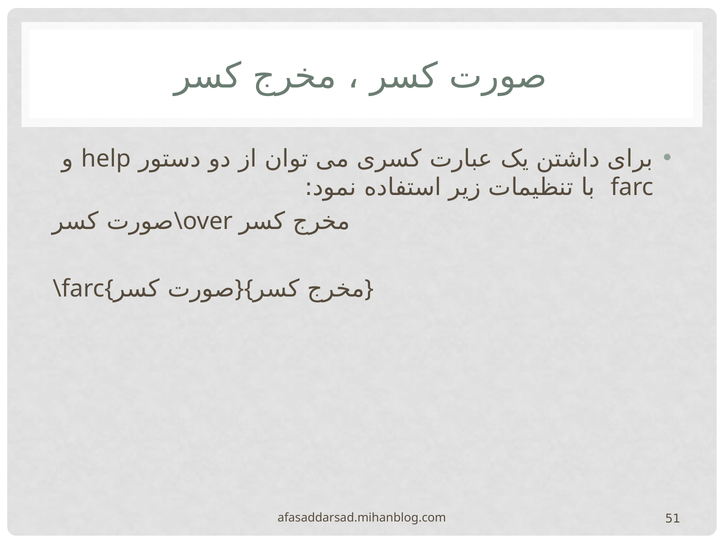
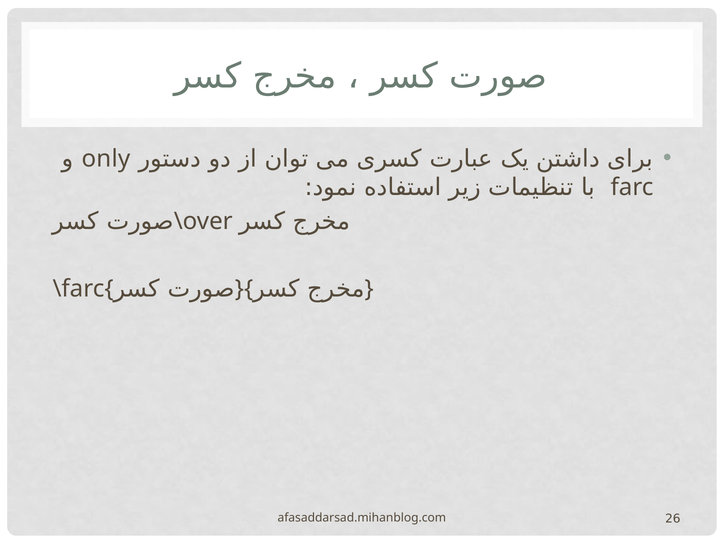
help: help -> only (106, 159)
51: 51 -> 26 (673, 519)
